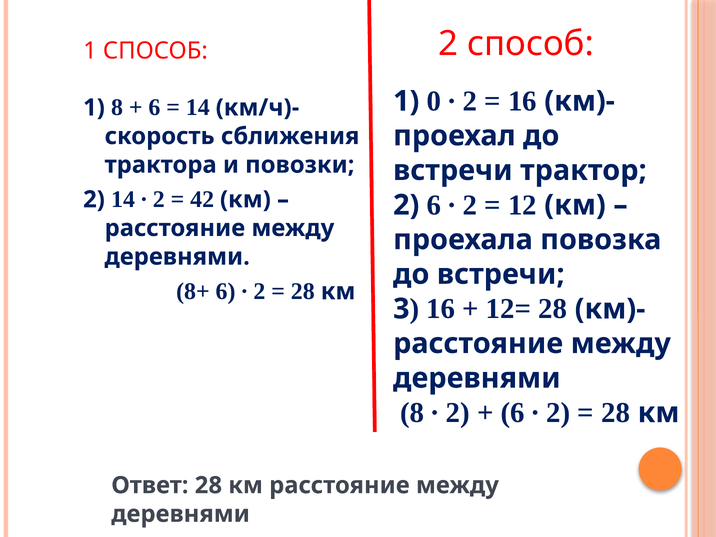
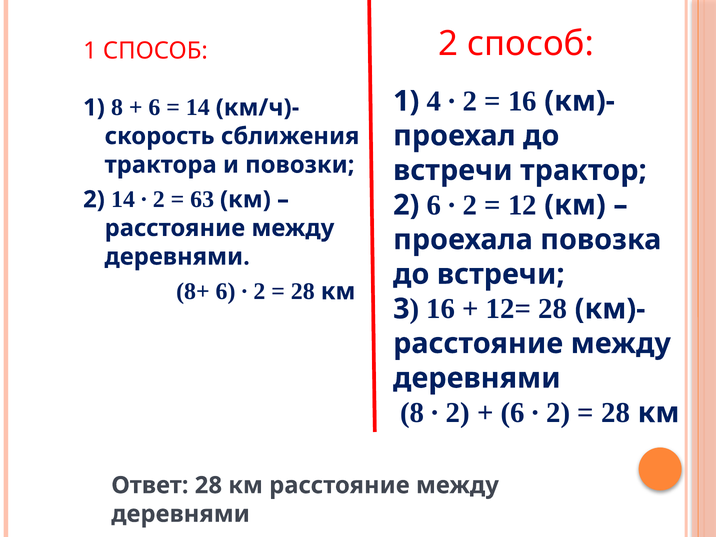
0: 0 -> 4 (434, 101)
42: 42 -> 63 (202, 199)
